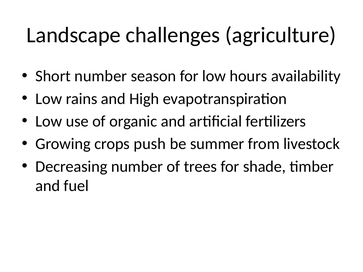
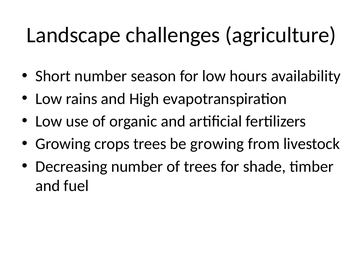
crops push: push -> trees (150, 144)
be summer: summer -> growing (217, 144)
